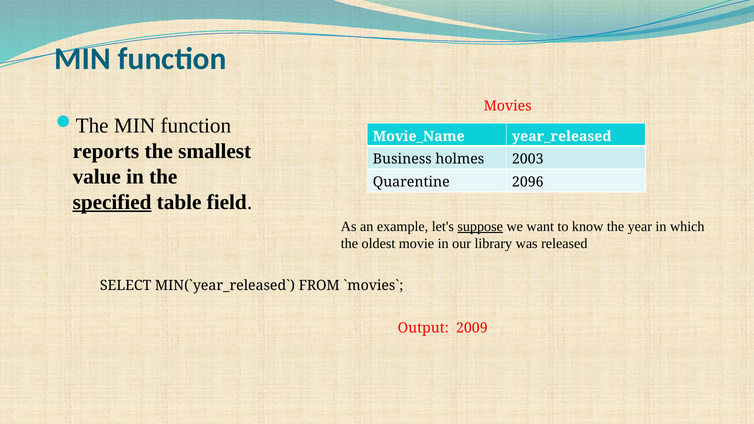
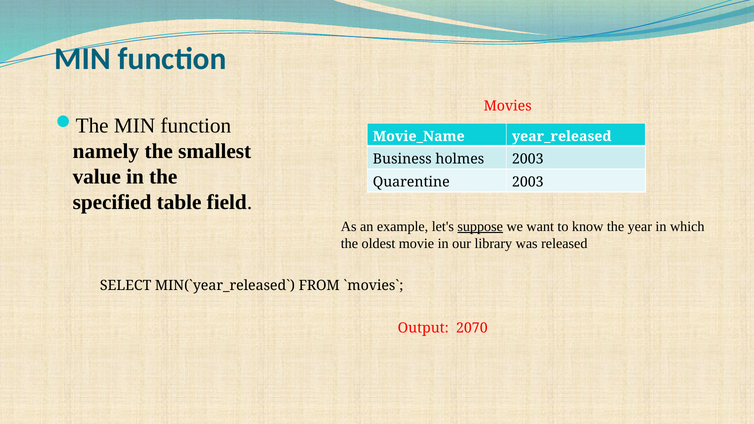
reports: reports -> namely (106, 151)
Quarentine 2096: 2096 -> 2003 (528, 182)
specified underline: present -> none (112, 202)
2009: 2009 -> 2070 (472, 328)
